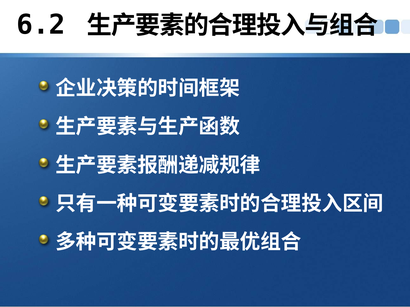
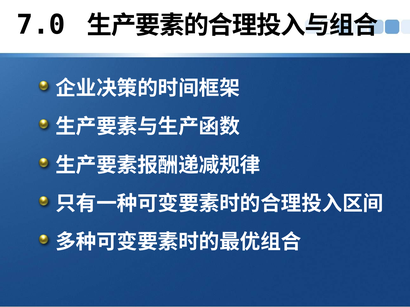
6.2: 6.2 -> 7.0 (41, 25)
